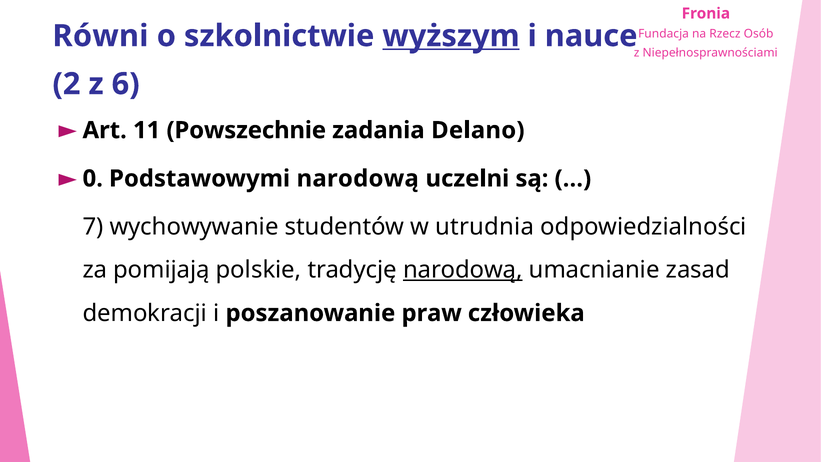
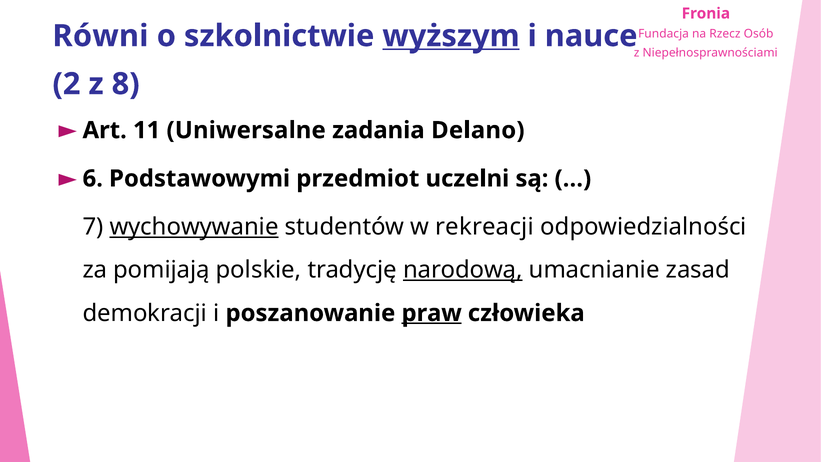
6: 6 -> 8 (126, 84)
Powszechnie: Powszechnie -> Uniwersalne (246, 130)
0: 0 -> 6 (93, 179)
Podstawowymi narodową: narodową -> przedmiot (358, 179)
wychowywanie underline: none -> present (194, 227)
utrudnia: utrudnia -> rekreacji (485, 227)
praw underline: none -> present (432, 313)
